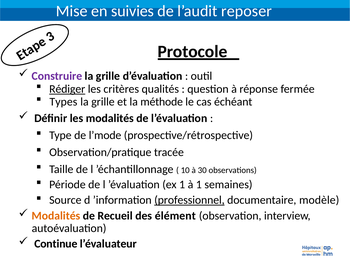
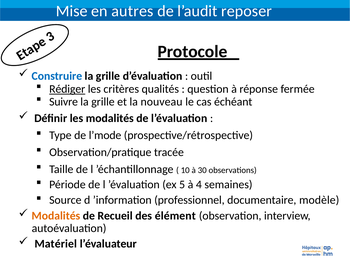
suivies: suivies -> autres (132, 11)
Construire colour: purple -> blue (57, 76)
Types: Types -> Suivre (64, 102)
méthode: méthode -> nouveau (162, 102)
ex 1: 1 -> 5 (182, 184)
à 1: 1 -> 4 (199, 184)
professionnel underline: present -> none (189, 200)
Continue: Continue -> Matériel (56, 243)
